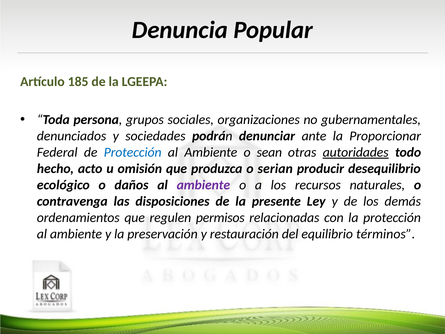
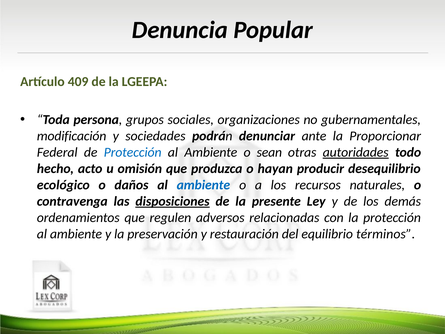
185: 185 -> 409 (78, 82)
denunciados: denunciados -> modificación (72, 136)
serian: serian -> hayan (275, 169)
ambiente colour: purple -> blue (203, 185)
disposiciones underline: none -> present (173, 201)
permisos: permisos -> adversos (220, 218)
